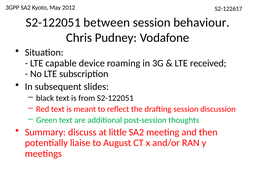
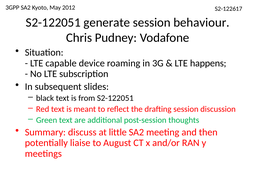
between: between -> generate (107, 22)
received: received -> happens (208, 63)
